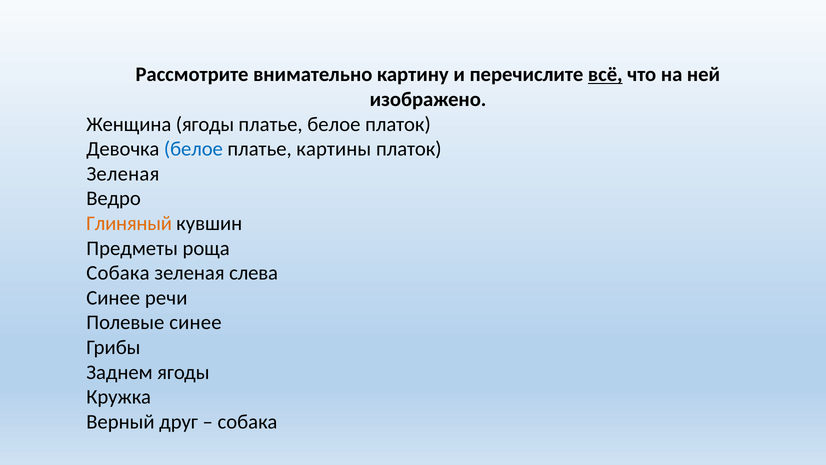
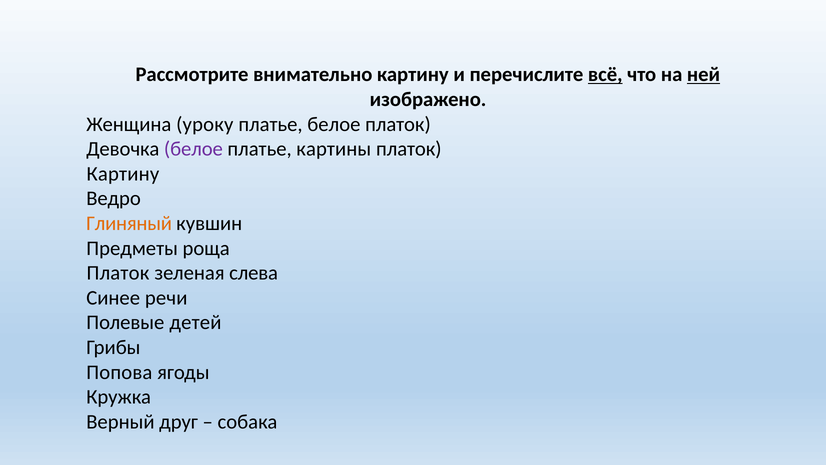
ней underline: none -> present (704, 75)
Женщина ягоды: ягоды -> уроку (205, 124)
белое colour: blue -> purple (193, 149)
Зеленая: Зеленая -> Картину (123, 174)
Собака: Собака -> Платок (118, 273)
Полевые синее: синее -> детей (195, 322)
Заднем: Заднем -> Попова (119, 372)
